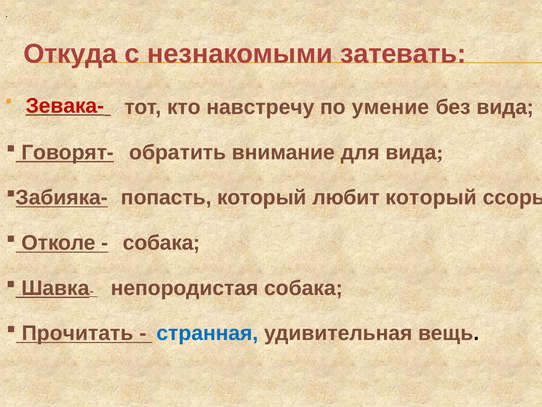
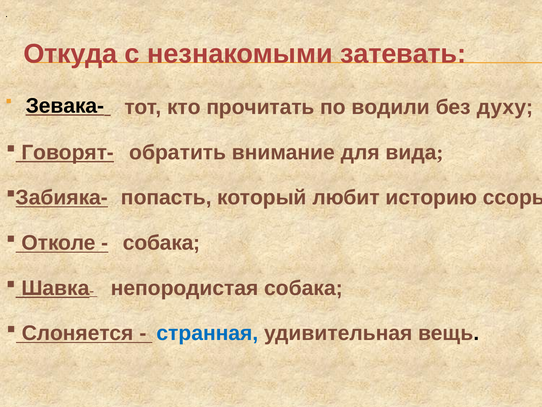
Зевака- colour: red -> black (65, 106)
навстречу: навстречу -> прочитать (260, 107)
умение: умение -> водили (391, 107)
без вида: вида -> духу (505, 107)
любит который: который -> историю (431, 197)
Прочитать: Прочитать -> Слоняется (78, 333)
